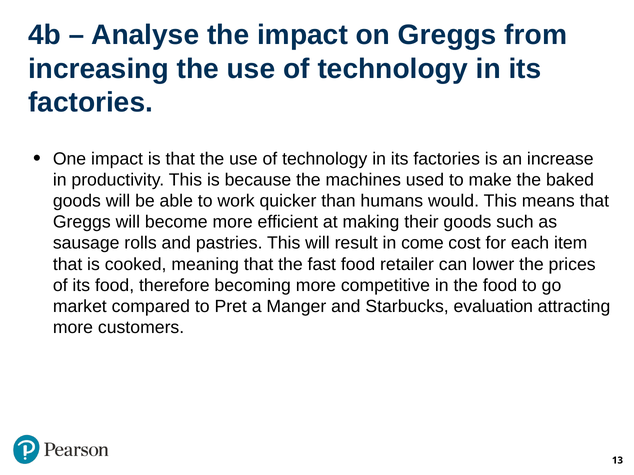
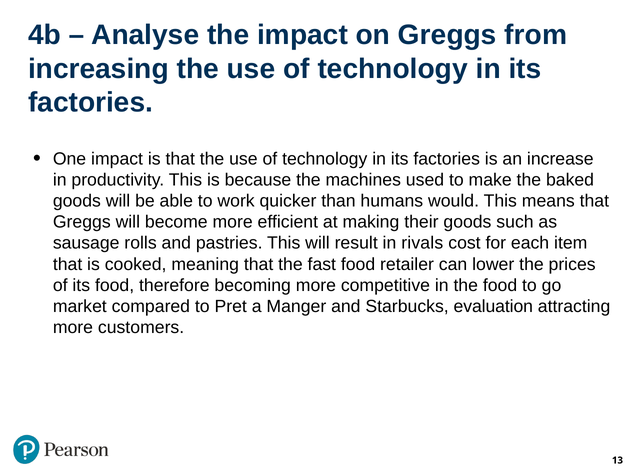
come: come -> rivals (422, 243)
